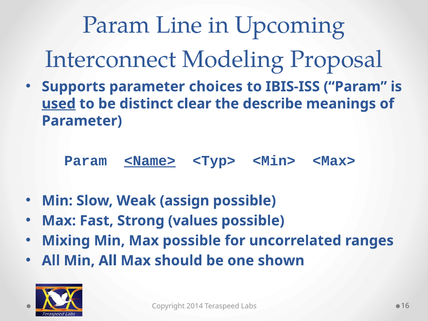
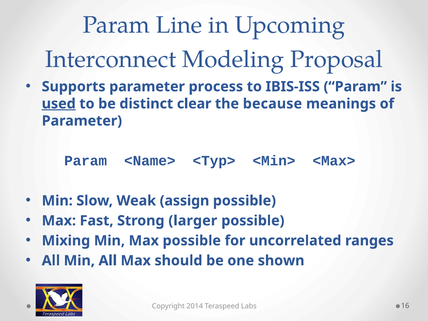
choices: choices -> process (216, 87)
describe: describe -> because (272, 104)
<Name> underline: present -> none (150, 161)
values: values -> larger (193, 221)
